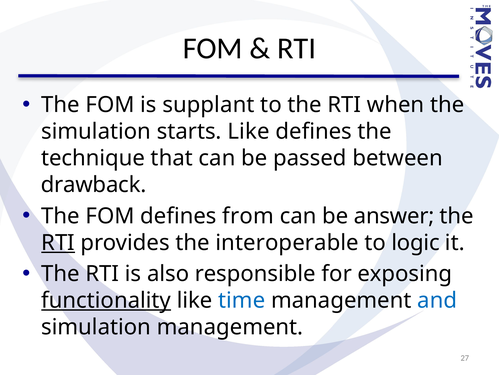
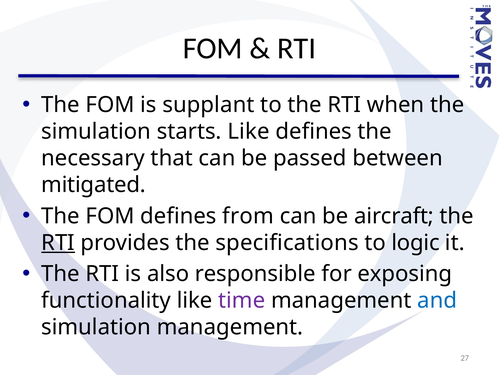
technique: technique -> necessary (93, 158)
drawback: drawback -> mitigated (94, 185)
answer: answer -> aircraft (394, 216)
interoperable: interoperable -> specifications (287, 242)
functionality underline: present -> none (106, 300)
time colour: blue -> purple (242, 300)
